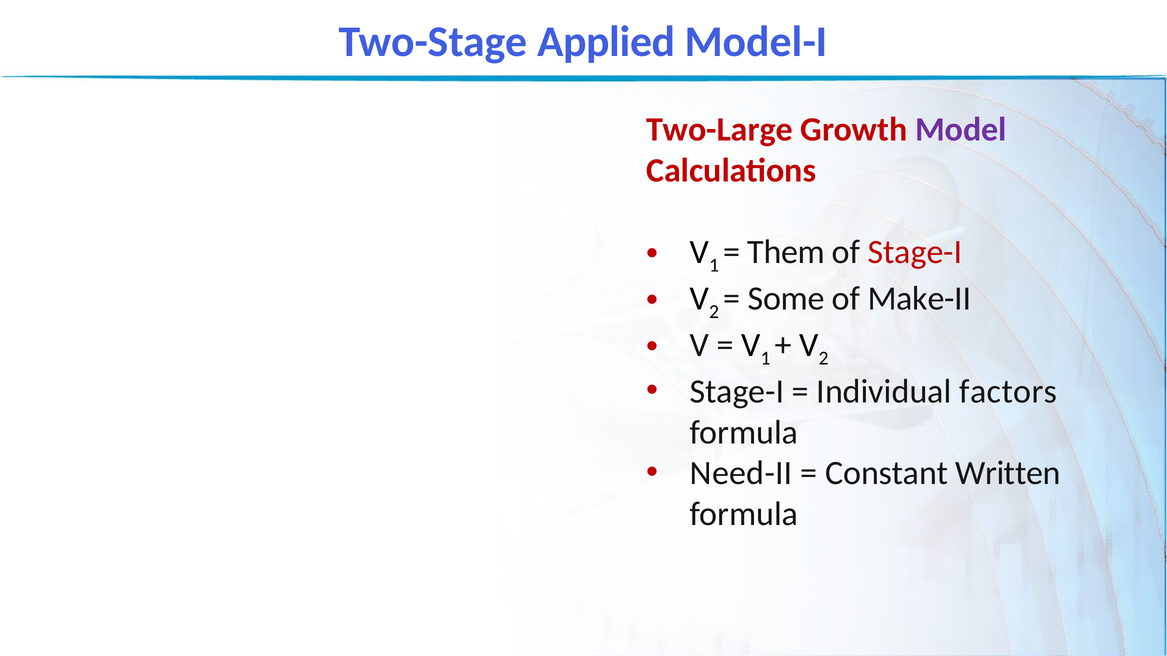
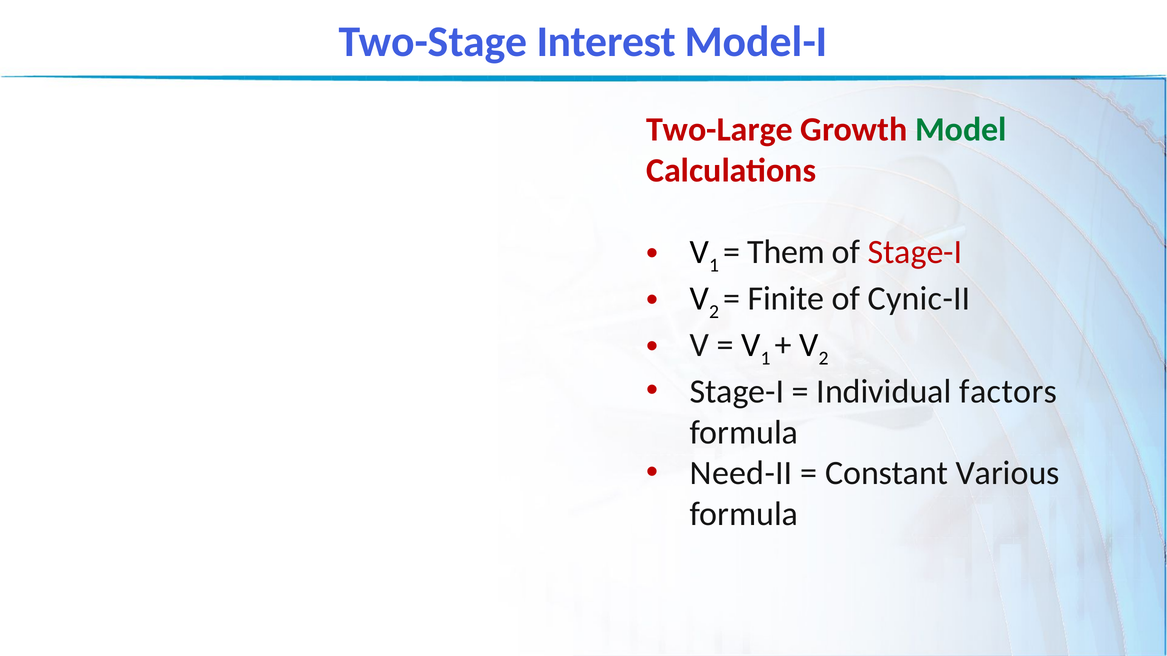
Applied: Applied -> Interest (606, 42)
Model colour: purple -> green (961, 130)
Some: Some -> Finite (786, 299)
Make-II: Make-II -> Cynic-II (919, 299)
Written: Written -> Various (1008, 474)
